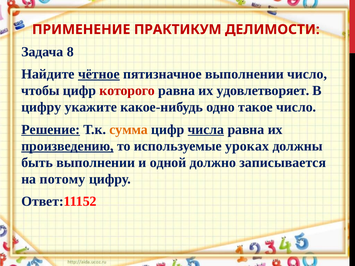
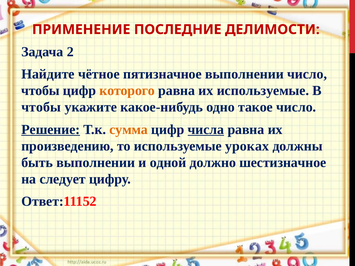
ПРАКТИКУМ: ПРАКТИКУМ -> ПОСЛЕДНИЕ (178, 30)
8: 8 -> 2 (70, 52)
чётное underline: present -> none (99, 74)
которого colour: red -> orange (127, 91)
их удовлетворяет: удовлетворяет -> используемые (263, 91)
цифру: цифру -> чтобы (41, 107)
произведению underline: present -> none (67, 146)
записывается: записывается -> шестизначное (283, 163)
потому: потому -> следует (63, 179)
